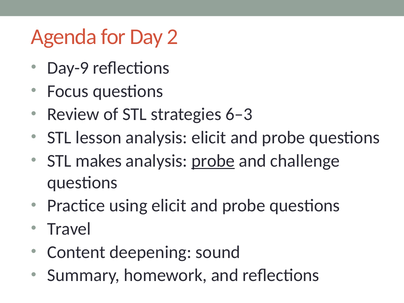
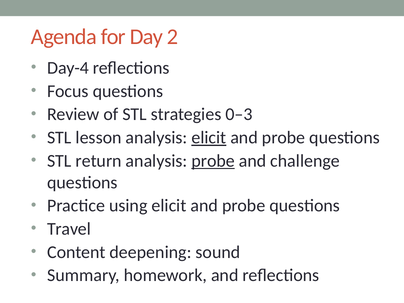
Day-9: Day-9 -> Day-4 (68, 68)
6–3: 6–3 -> 0–3 (239, 114)
elicit underline: none -> present (209, 138)
makes: makes -> return (99, 161)
